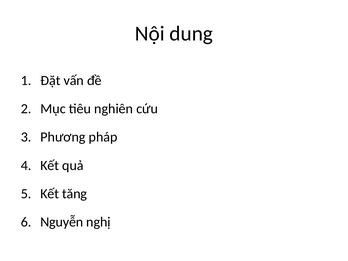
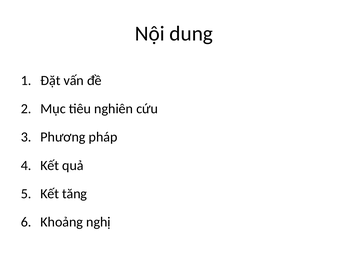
Nguyễn: Nguyễn -> Khoảng (62, 222)
